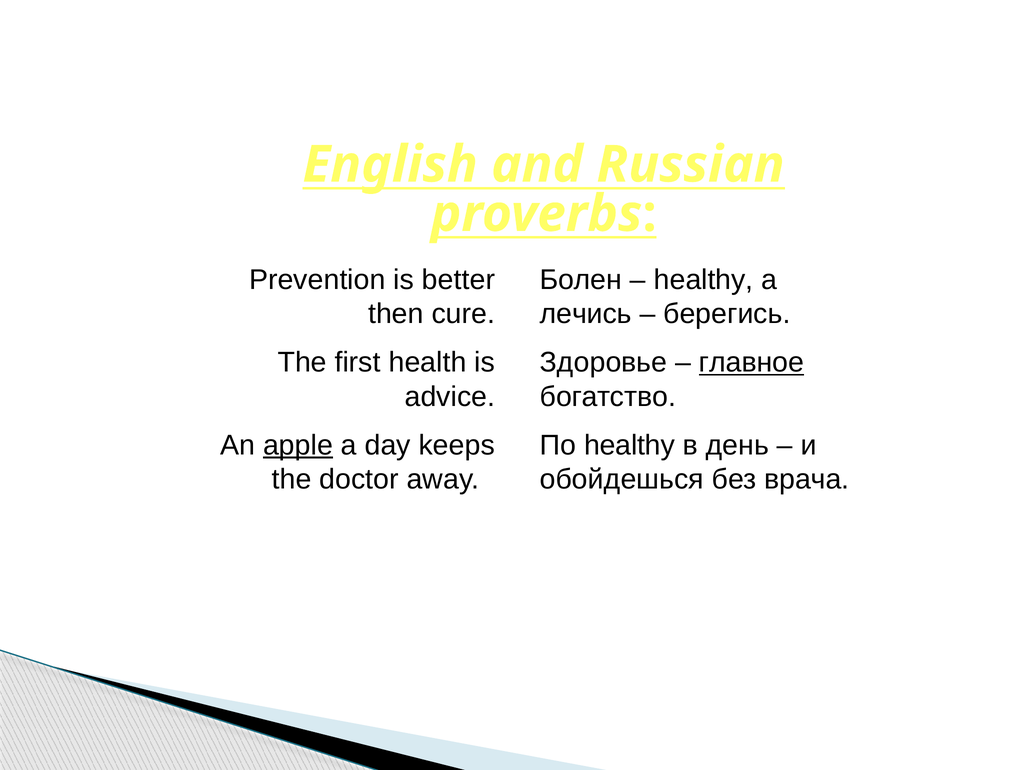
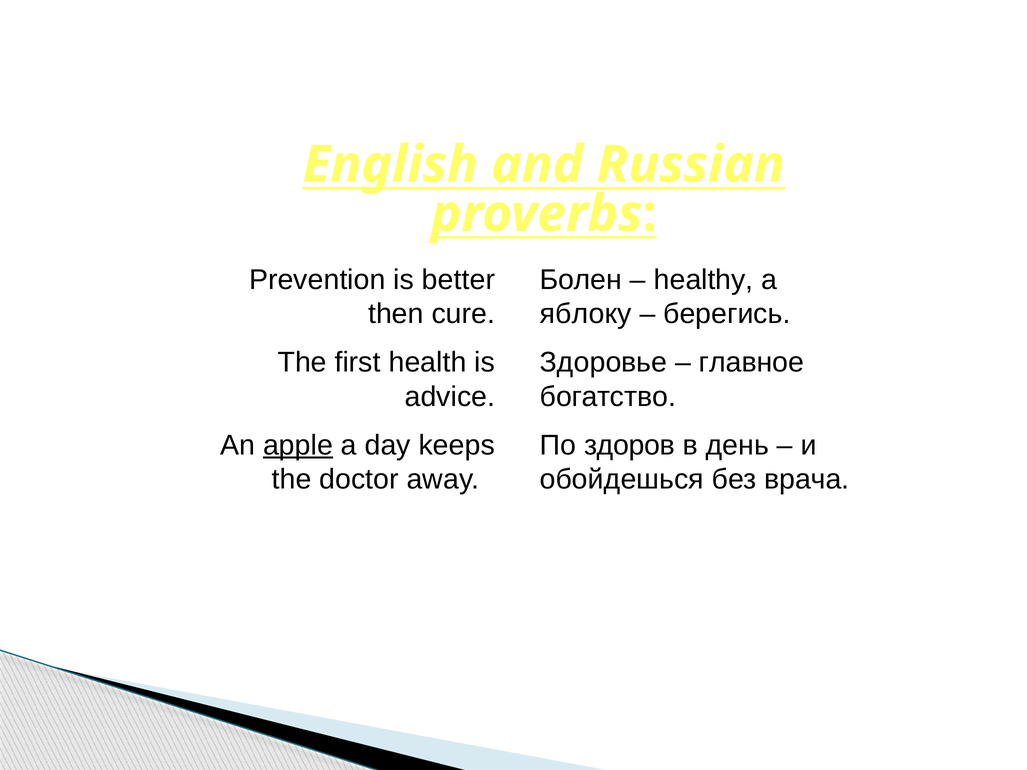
лечись: лечись -> яблоку (586, 314)
главное underline: present -> none (752, 363)
По healthy: healthy -> здоров (630, 445)
